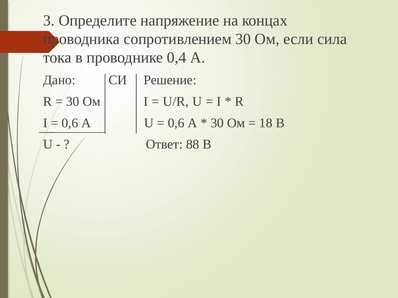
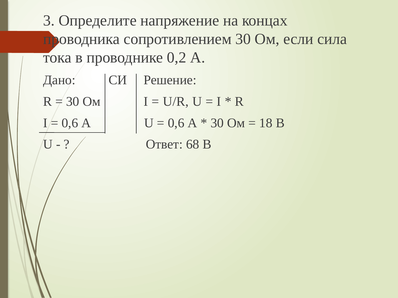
0,4: 0,4 -> 0,2 (177, 58)
88: 88 -> 68 (193, 145)
